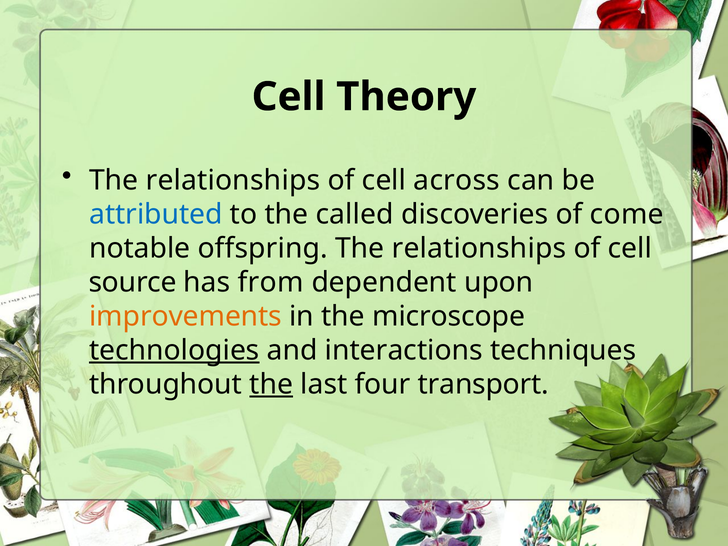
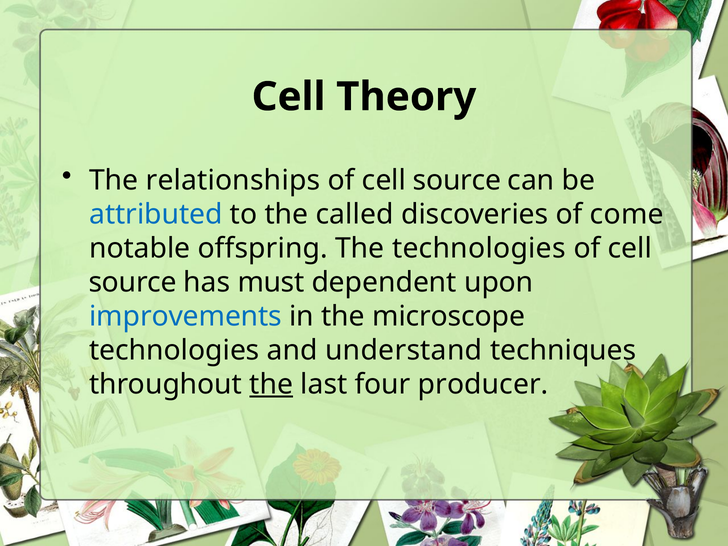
across: across -> source (457, 180)
relationships: relationships -> technologies (479, 248)
from: from -> must (271, 282)
improvements colour: orange -> blue (186, 316)
technologies underline: present -> none (174, 350)
interactions: interactions -> understand (404, 350)
transport: transport -> producer (483, 384)
